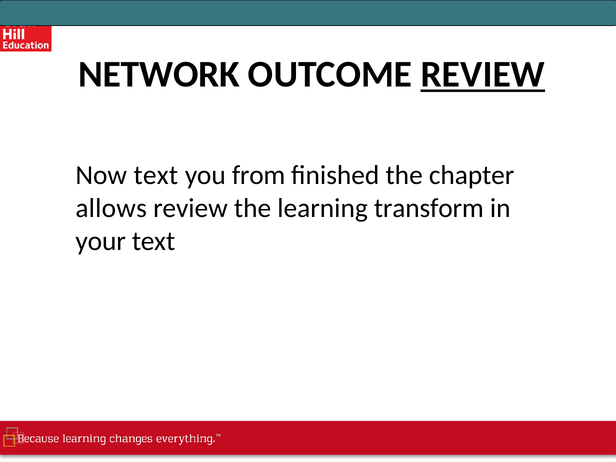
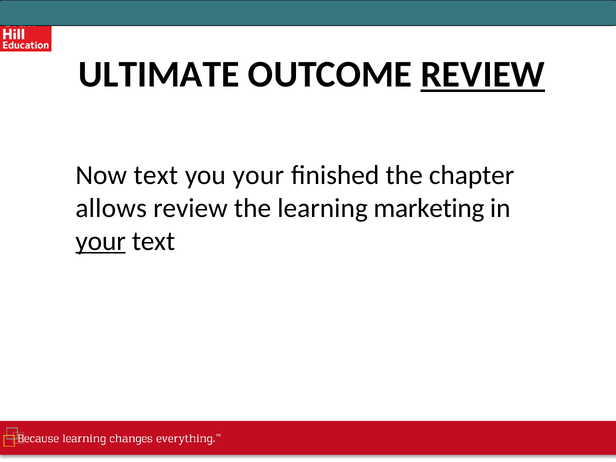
NETWORK: NETWORK -> ULTIMATE (159, 74)
you from: from -> your (258, 175)
transform: transform -> marketing (429, 208)
your underline: none -> present (101, 241)
